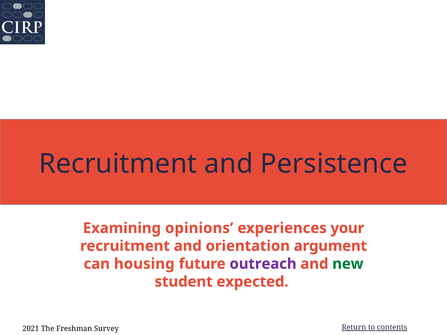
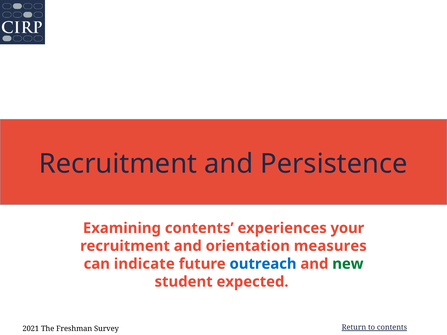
Examining opinions: opinions -> contents (199, 228)
argument: argument -> measures (330, 246)
housing: housing -> indicate (144, 264)
outreach colour: purple -> blue (263, 264)
